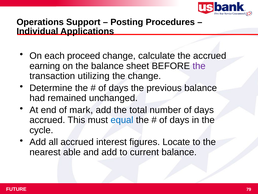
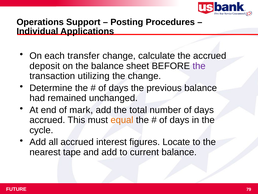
proceed: proceed -> transfer (84, 56)
earning: earning -> deposit (45, 66)
equal colour: blue -> orange (122, 120)
able: able -> tape (72, 152)
